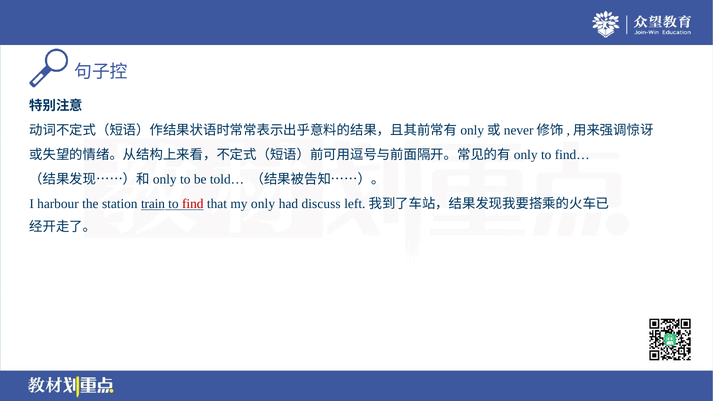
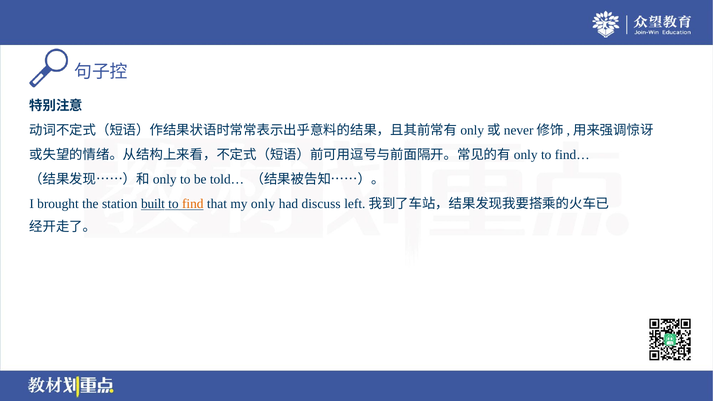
harbour: harbour -> brought (58, 204)
train: train -> built (153, 204)
find colour: red -> orange (193, 204)
